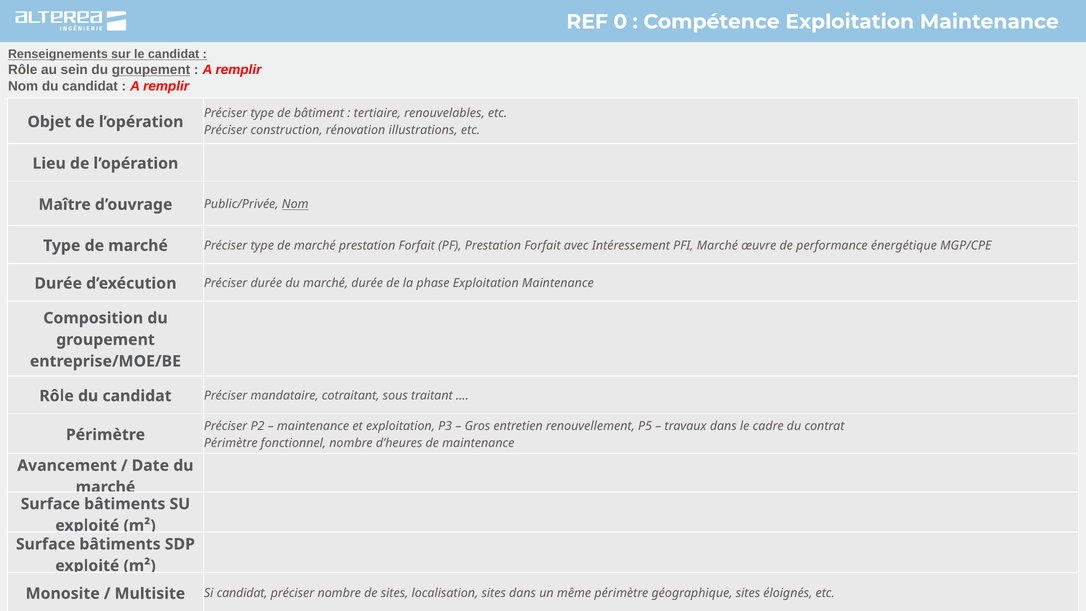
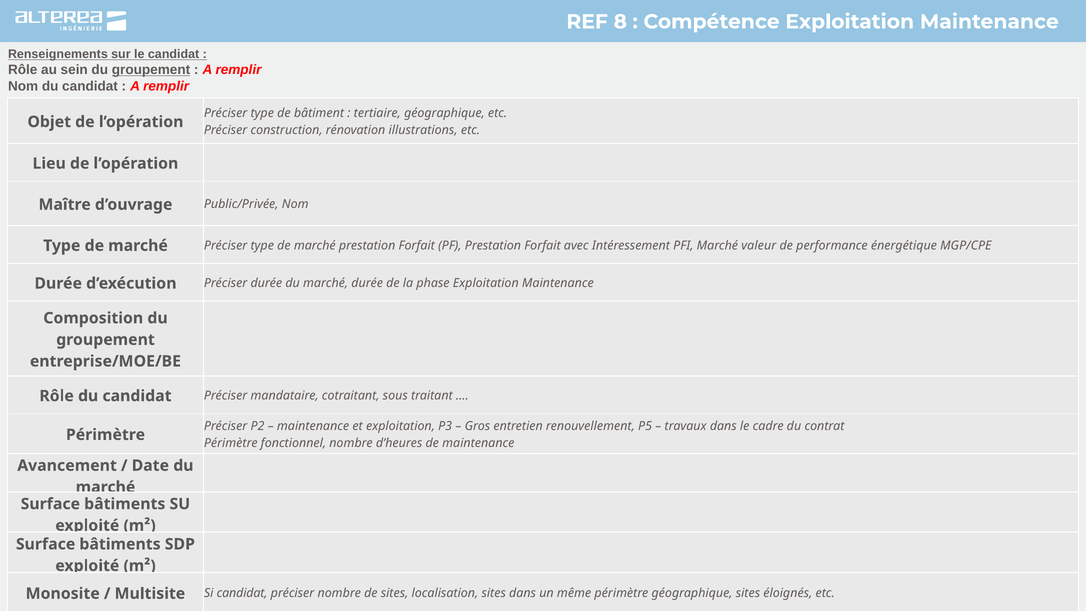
0: 0 -> 8 (620, 22)
tertiaire renouvelables: renouvelables -> géographique (444, 113)
Nom underline: present -> none (295, 204)
œuvre: œuvre -> valeur (759, 245)
